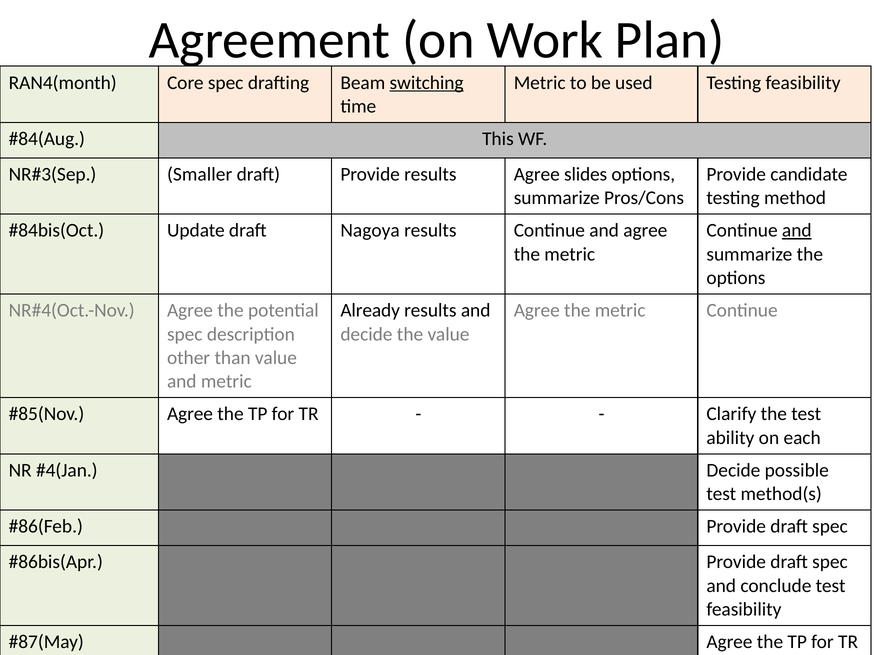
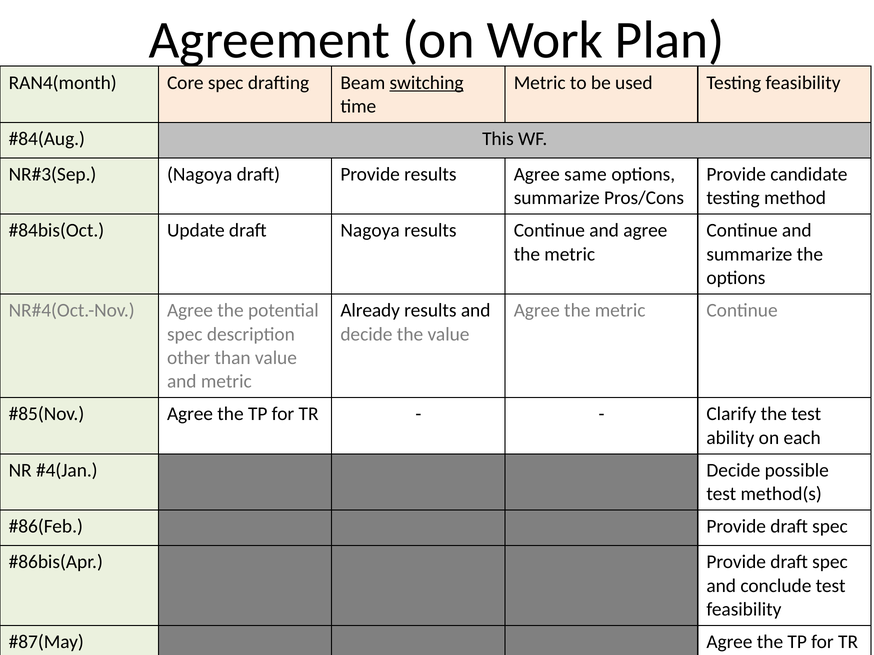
Smaller: Smaller -> Nagoya (200, 174)
slides: slides -> same (585, 174)
and underline: present -> none (797, 231)
